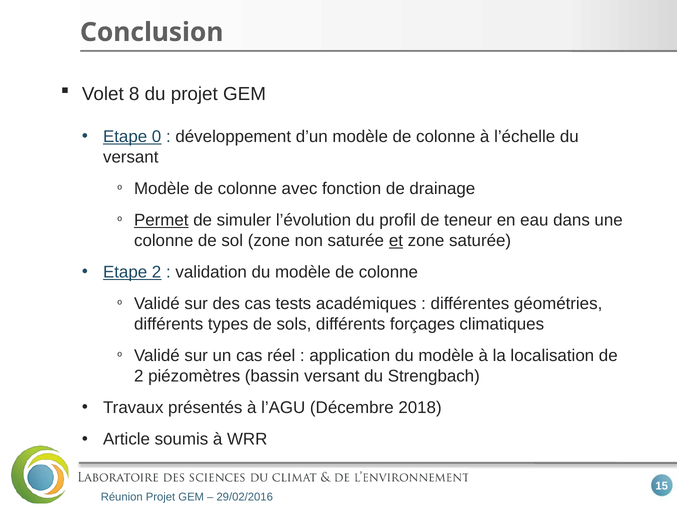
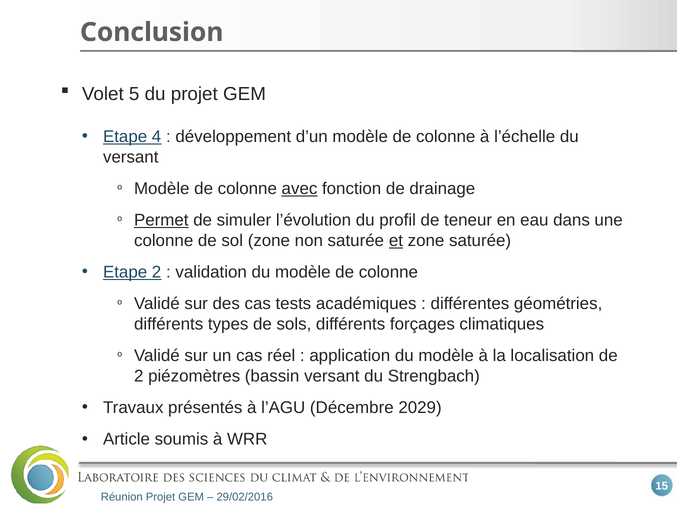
8: 8 -> 5 (134, 94)
0: 0 -> 4 (157, 137)
avec underline: none -> present (299, 189)
2018: 2018 -> 2029 (420, 408)
